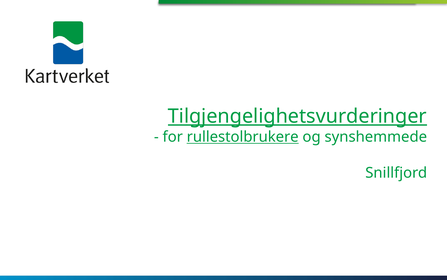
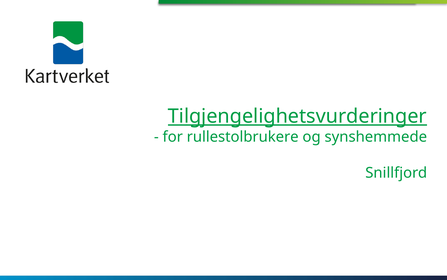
rullestolbrukere underline: present -> none (243, 137)
